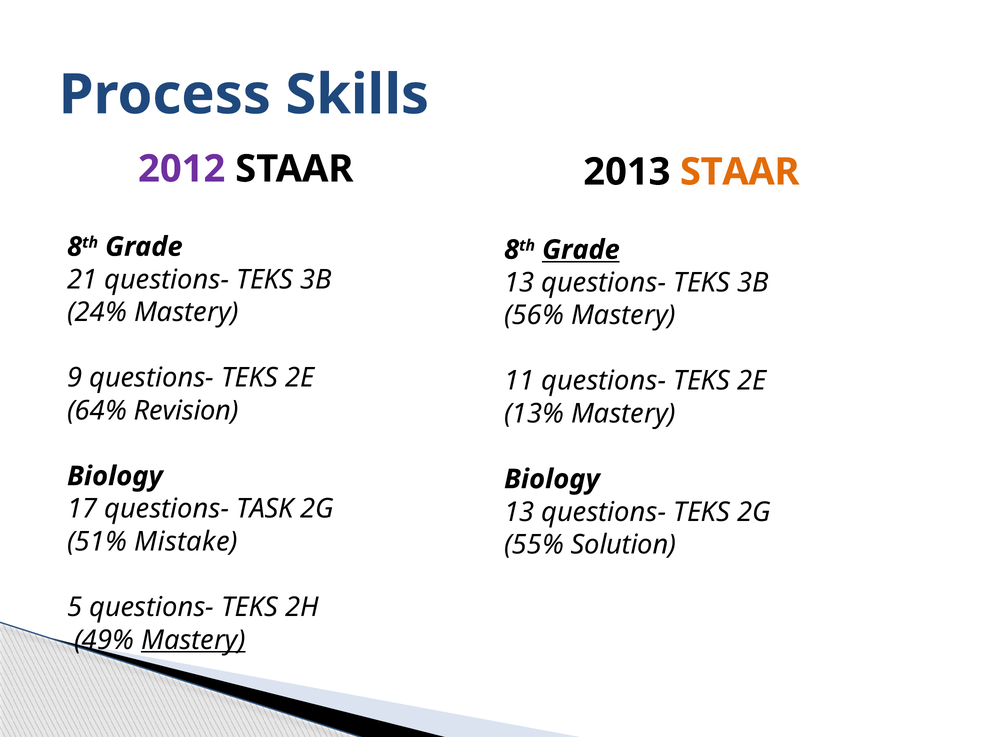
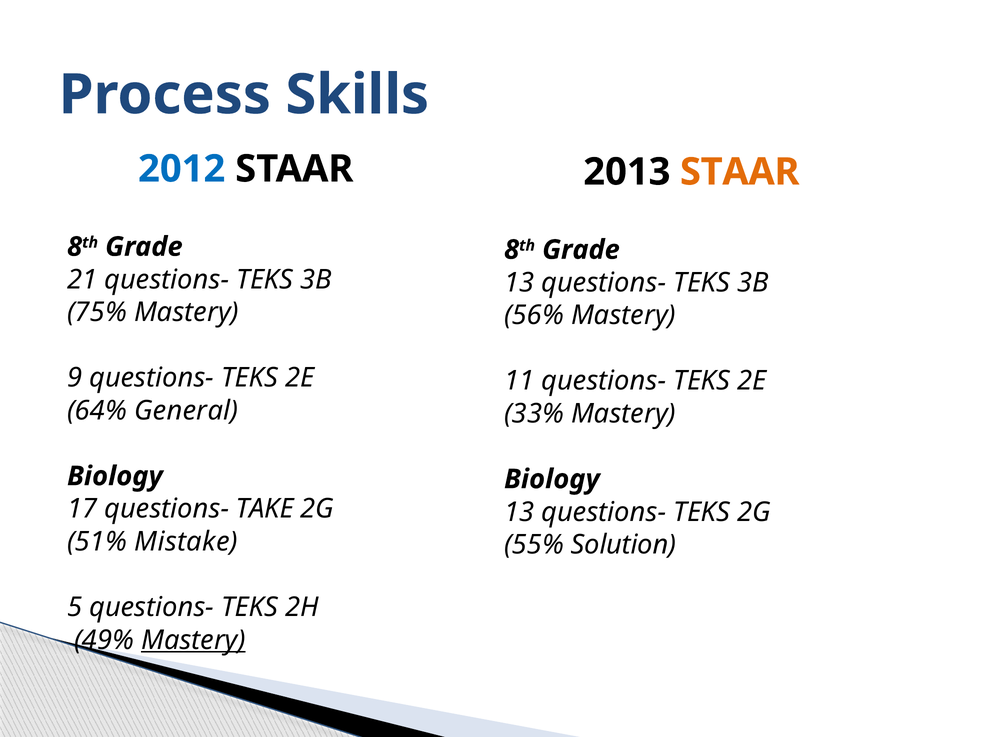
2012 colour: purple -> blue (182, 169)
Grade underline: present -> none (581, 250)
24%: 24% -> 75% (97, 312)
Revision: Revision -> General (186, 411)
13%: 13% -> 33% (534, 414)
TASK: TASK -> TAKE (265, 509)
